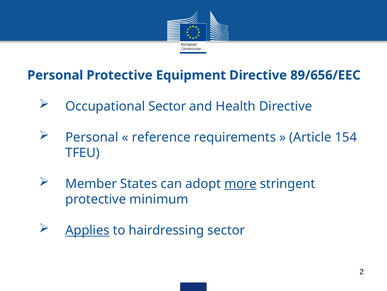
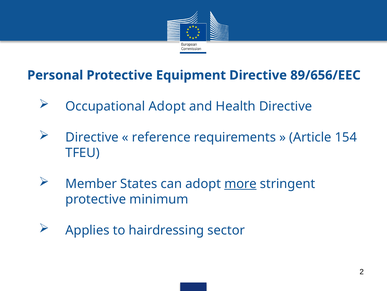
Occupational Sector: Sector -> Adopt (167, 106)
Personal: Personal -> Directive (92, 137)
Applies underline: present -> none (87, 230)
